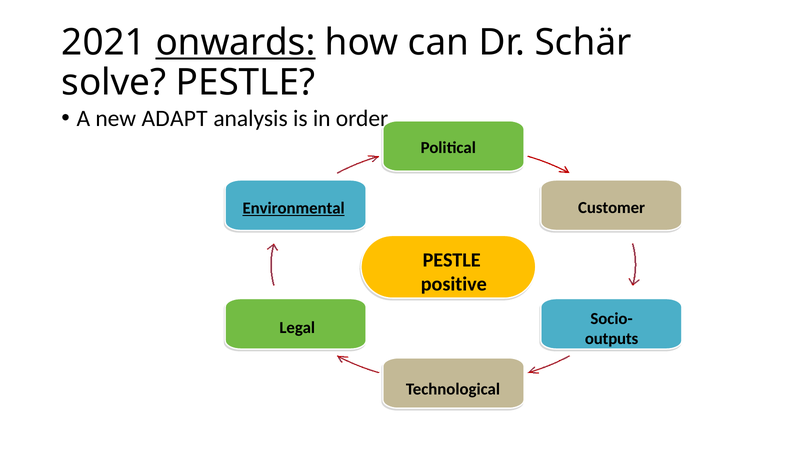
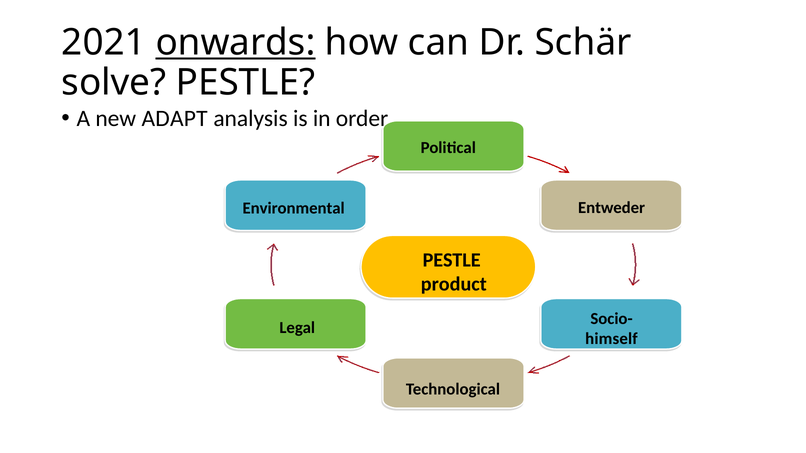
Customer: Customer -> Entweder (612, 208)
Environmental underline: present -> none (294, 209)
positive: positive -> product (454, 284)
outputs: outputs -> himself (611, 339)
